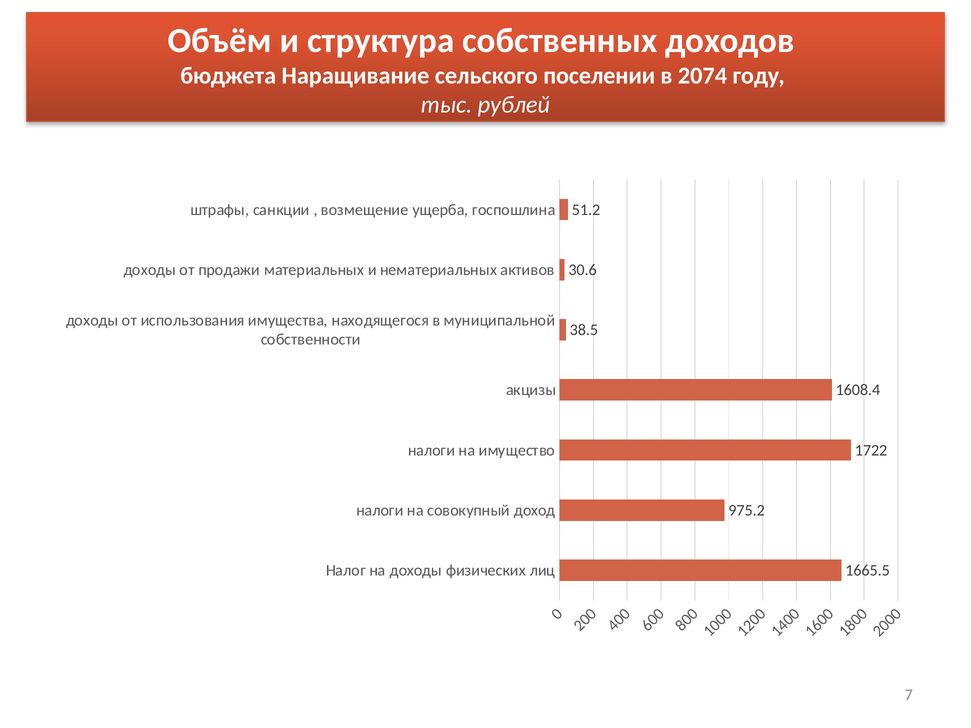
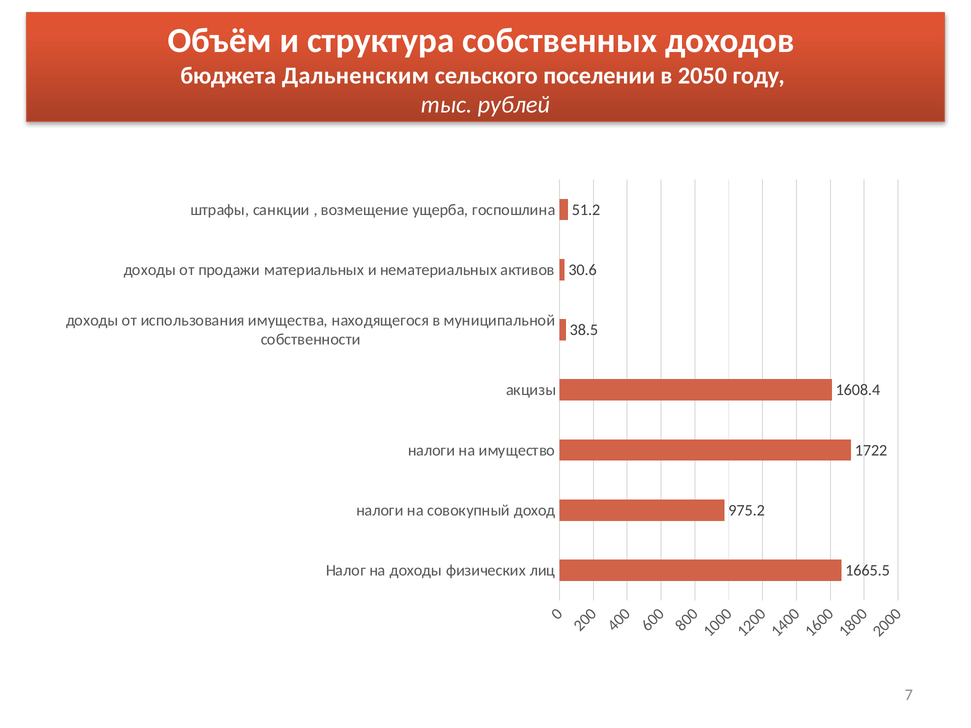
Наращивание: Наращивание -> Дальненским (355, 76)
2074: 2074 -> 2050 (702, 76)
